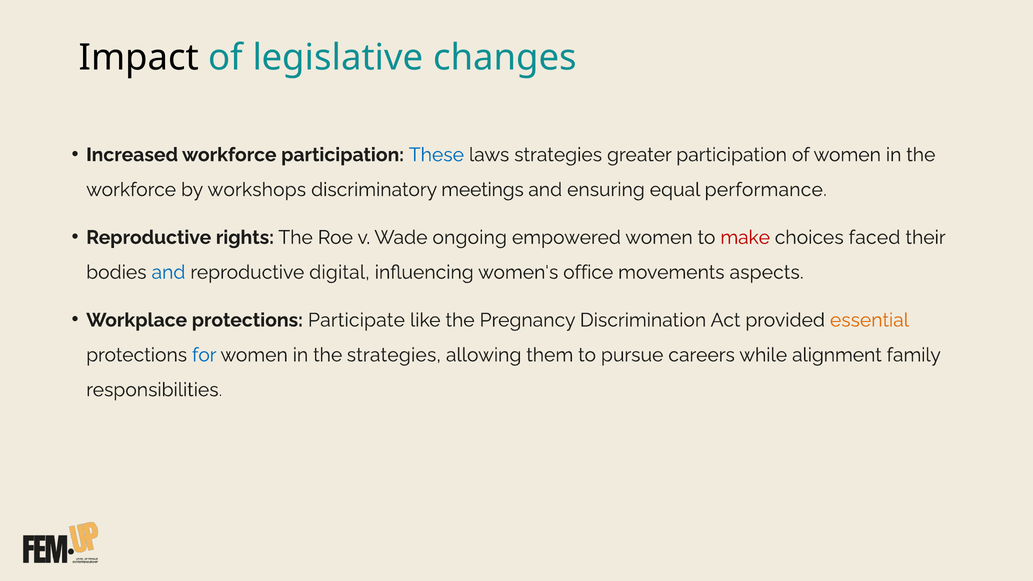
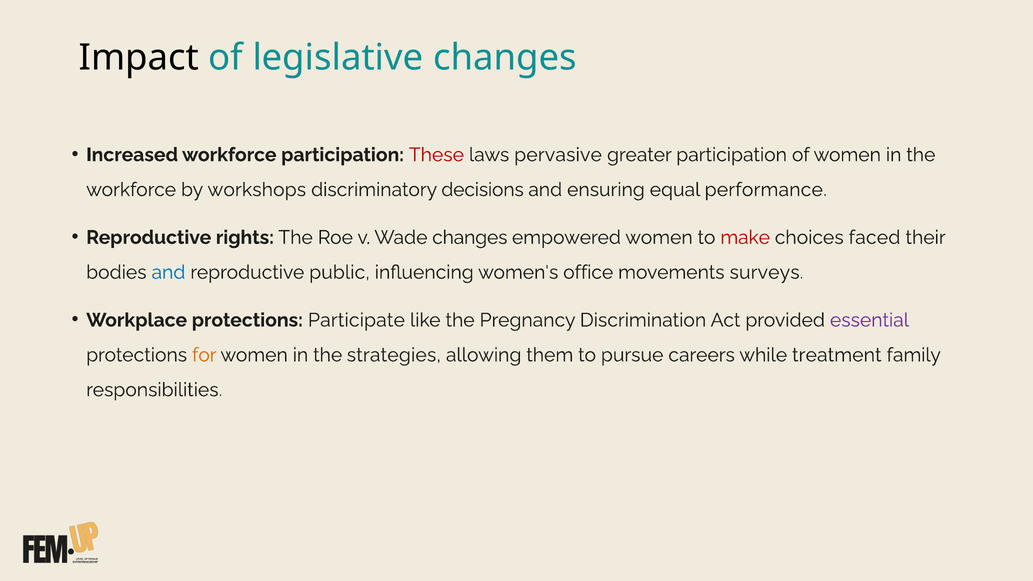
These colour: blue -> red (436, 155)
laws strategies: strategies -> pervasive (558, 155)
meetings: meetings -> decisions (483, 190)
Wade ongoing: ongoing -> changes (470, 237)
digital: digital -> public (339, 272)
aspects: aspects -> surveys (766, 272)
essential colour: orange -> purple (869, 320)
for colour: blue -> orange (204, 355)
alignment: alignment -> treatment (837, 355)
